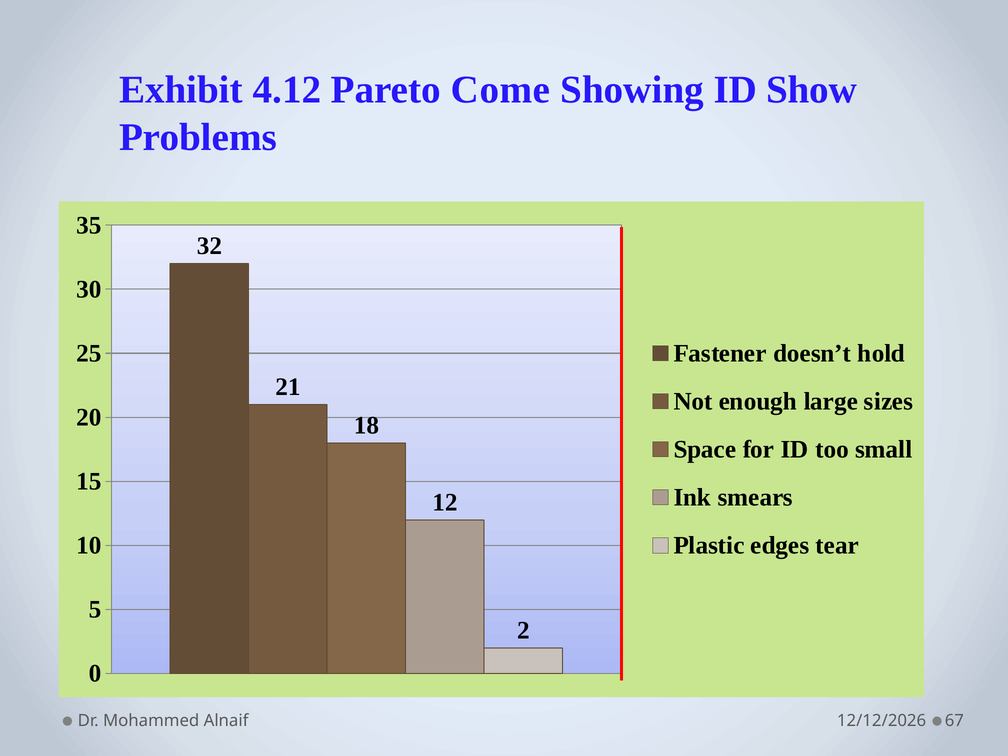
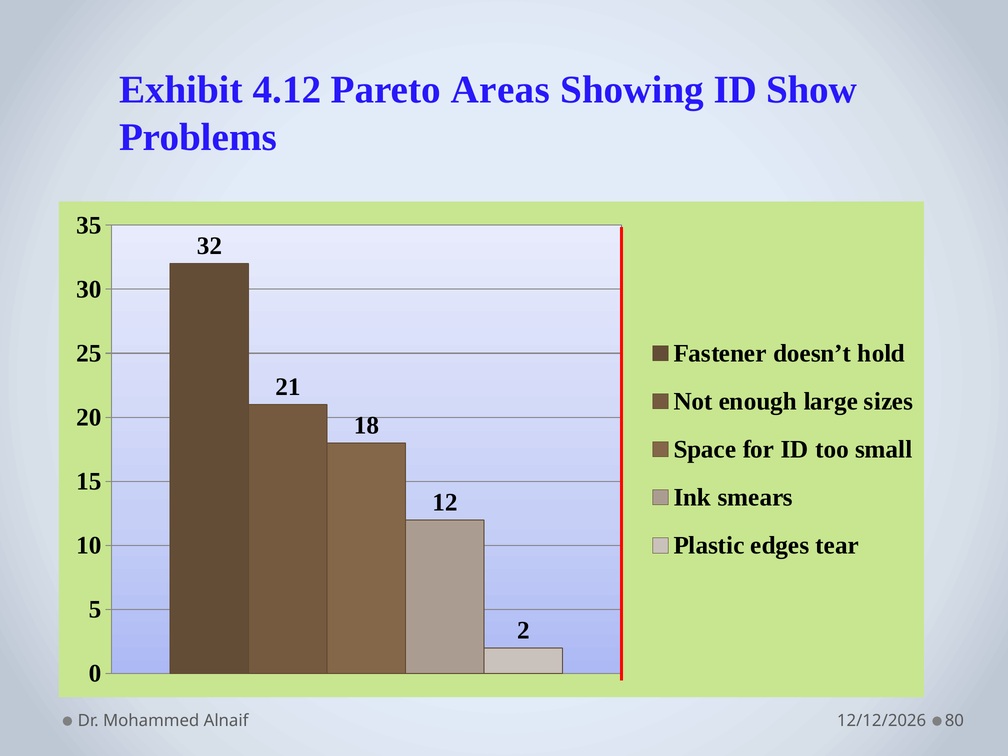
Come: Come -> Areas (500, 90)
67: 67 -> 80 (954, 721)
